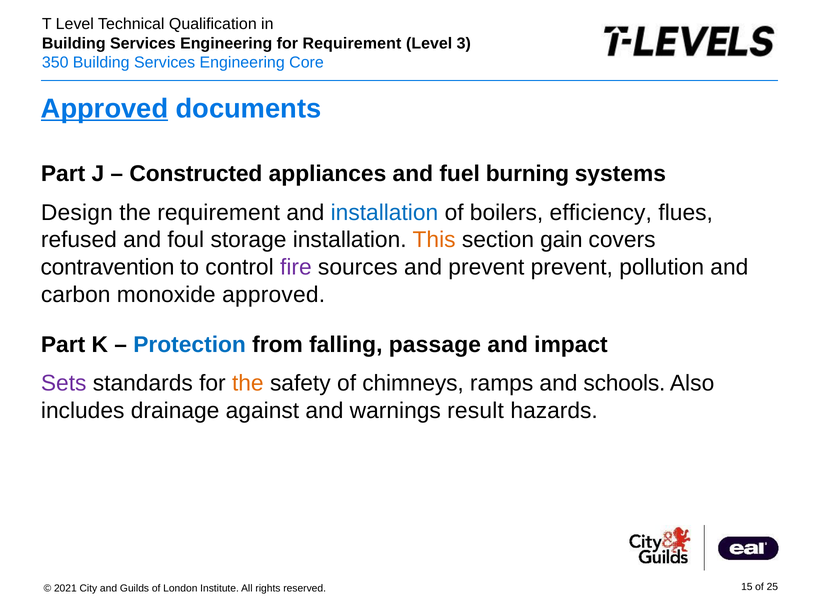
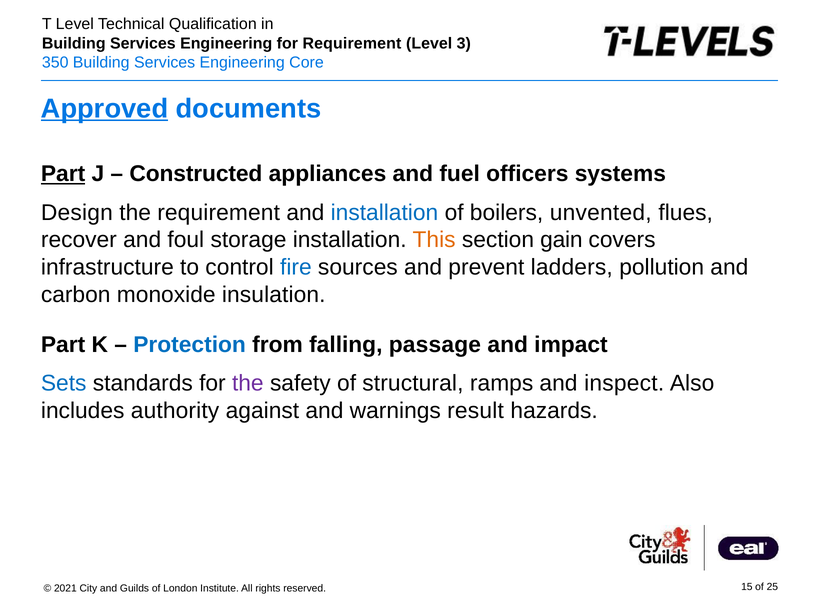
Part underline: none -> present (63, 174)
burning: burning -> officers (527, 174)
efficiency: efficiency -> unvented (601, 213)
refused: refused -> recover (79, 240)
contravention: contravention -> infrastructure (107, 267)
fire colour: purple -> blue (296, 267)
prevent prevent: prevent -> ladders (572, 267)
monoxide approved: approved -> insulation (274, 295)
Sets colour: purple -> blue (64, 383)
the colour: orange -> purple (248, 383)
chimneys: chimneys -> structural (413, 383)
schools: schools -> inspect (624, 383)
drainage: drainage -> authority (175, 411)
